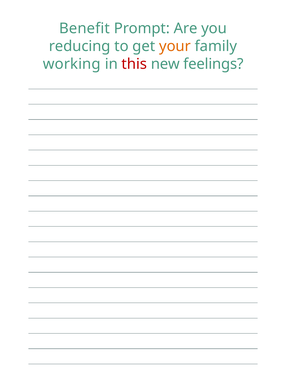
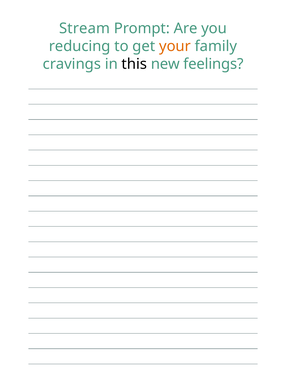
Benefit: Benefit -> Stream (85, 28)
working: working -> cravings (72, 64)
this colour: red -> black (134, 64)
